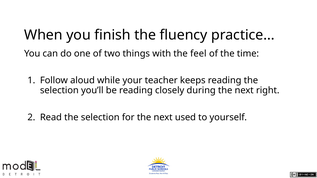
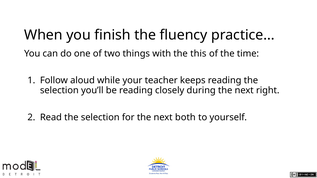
feel: feel -> this (198, 54)
used: used -> both (185, 118)
